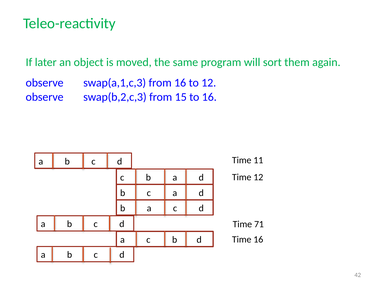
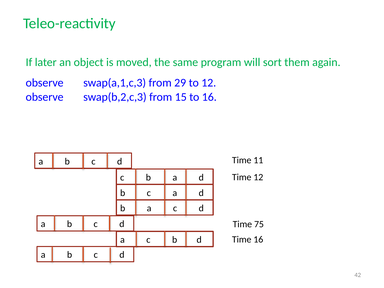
from 16: 16 -> 29 (180, 83)
71: 71 -> 75 (259, 224)
